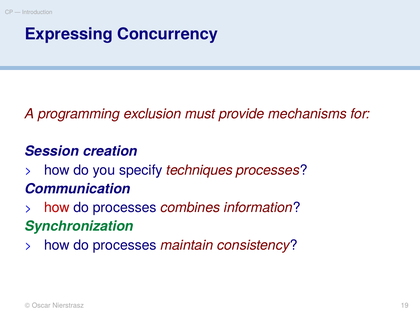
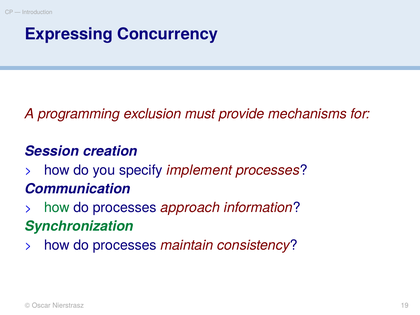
techniques: techniques -> implement (199, 170)
how colour: red -> green (57, 208)
combines: combines -> approach (190, 208)
